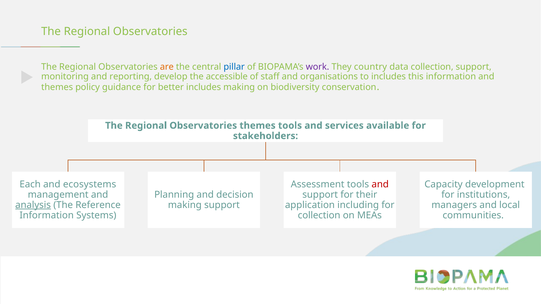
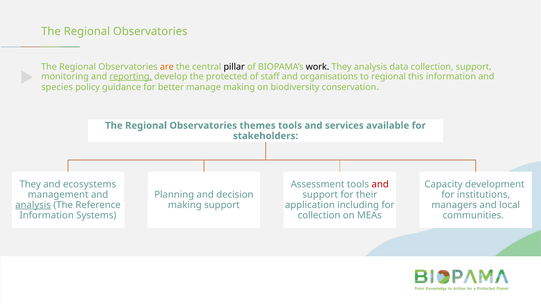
pillar colour: blue -> black (234, 67)
work colour: purple -> black (318, 67)
They country: country -> analysis (371, 67)
reporting underline: none -> present (131, 77)
accessible: accessible -> protected (227, 77)
to includes: includes -> regional (389, 77)
themes: themes -> species (57, 87)
better includes: includes -> manage (204, 87)
Each: Each -> They (30, 184)
